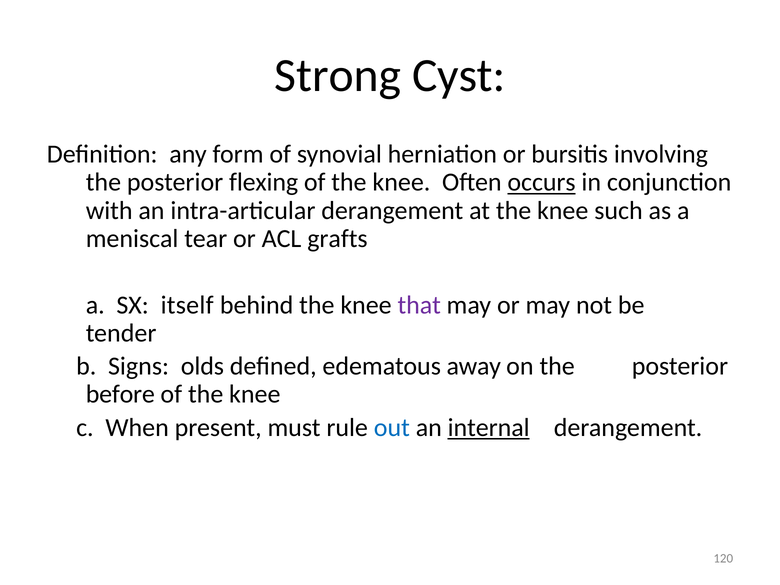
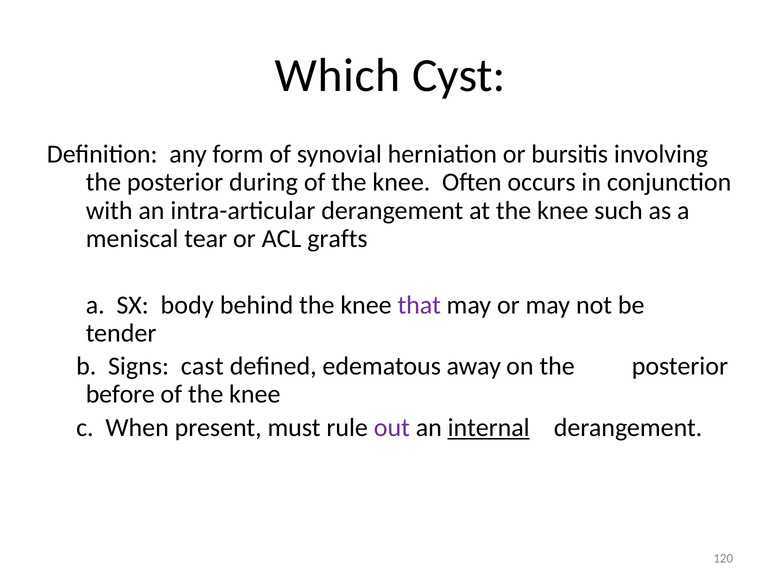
Strong: Strong -> Which (338, 76)
flexing: flexing -> during (263, 182)
occurs underline: present -> none (542, 182)
itself: itself -> body (187, 305)
olds: olds -> cast (202, 366)
out colour: blue -> purple (392, 428)
